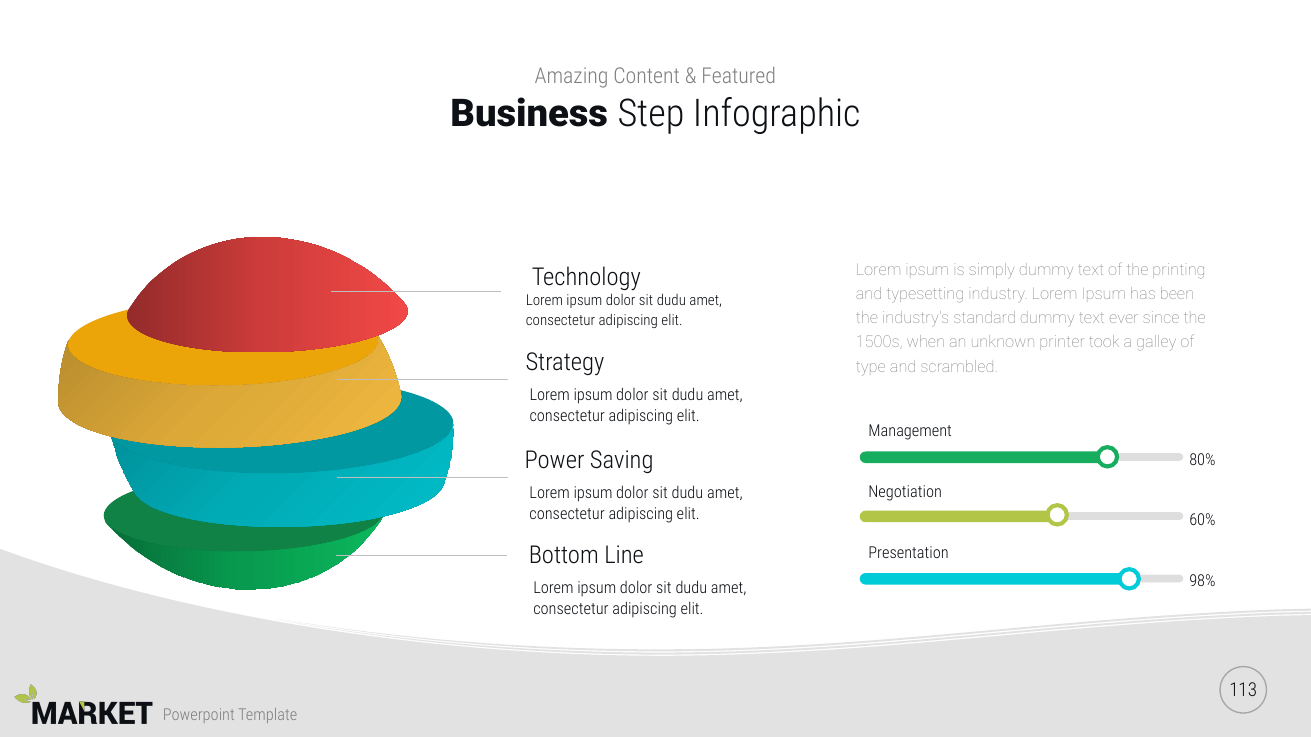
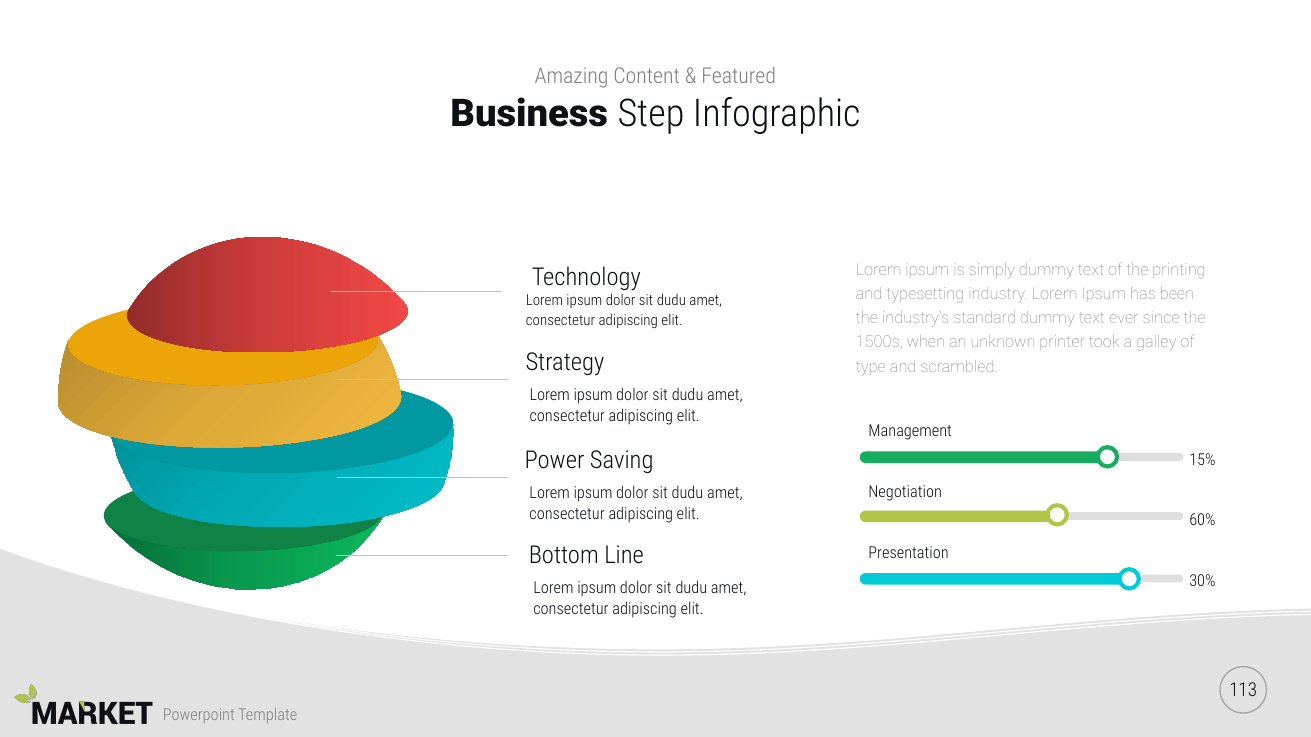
80%: 80% -> 15% (1202, 460)
98%: 98% -> 30% (1202, 582)
